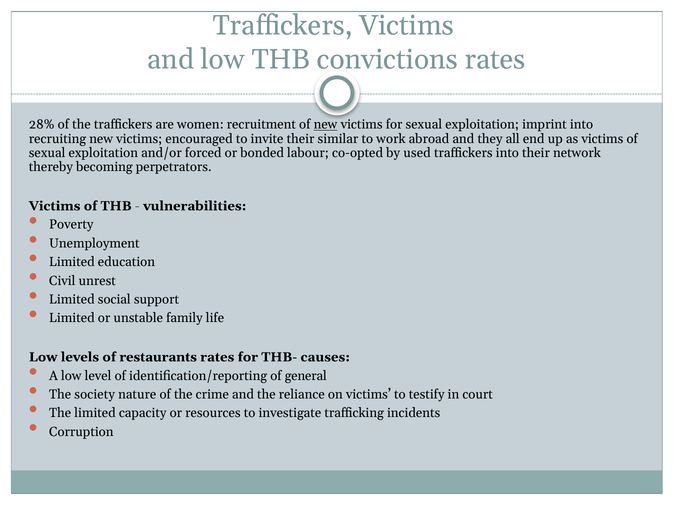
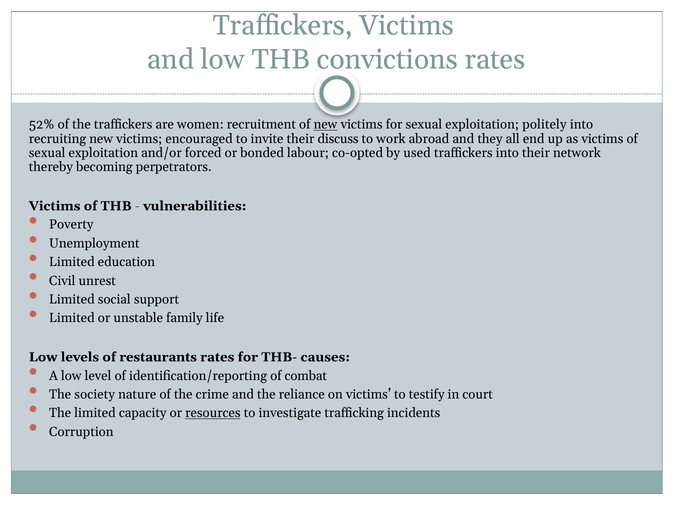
28%: 28% -> 52% (42, 125)
imprint: imprint -> politely (544, 125)
similar: similar -> discuss (338, 139)
general: general -> combat (306, 376)
resources underline: none -> present (213, 414)
